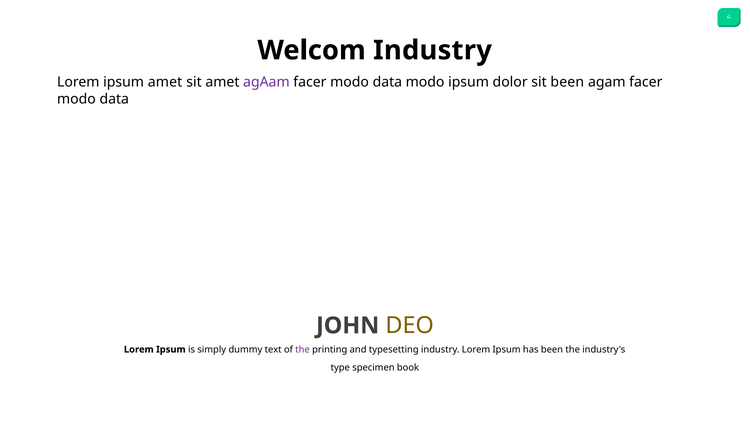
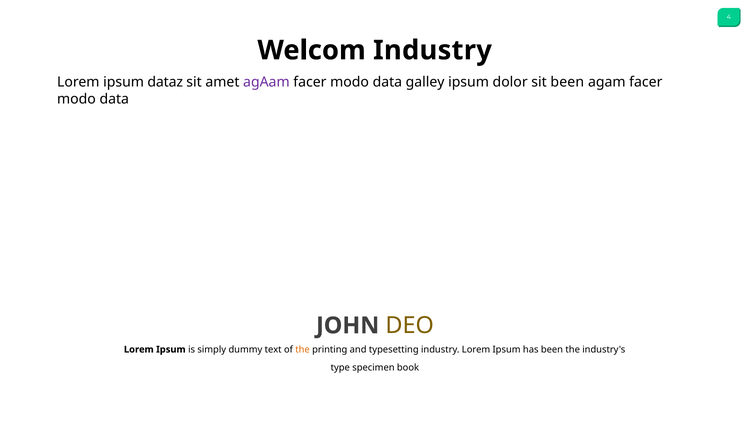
ipsum amet: amet -> dataz (165, 82)
data modo: modo -> galley (425, 82)
the colour: purple -> orange (303, 349)
